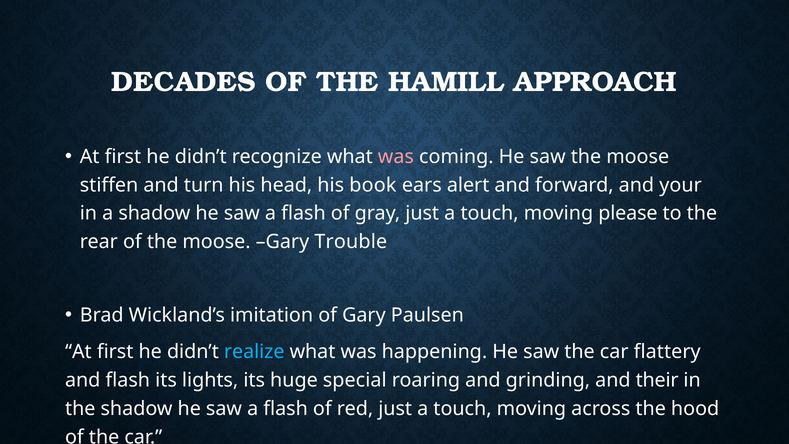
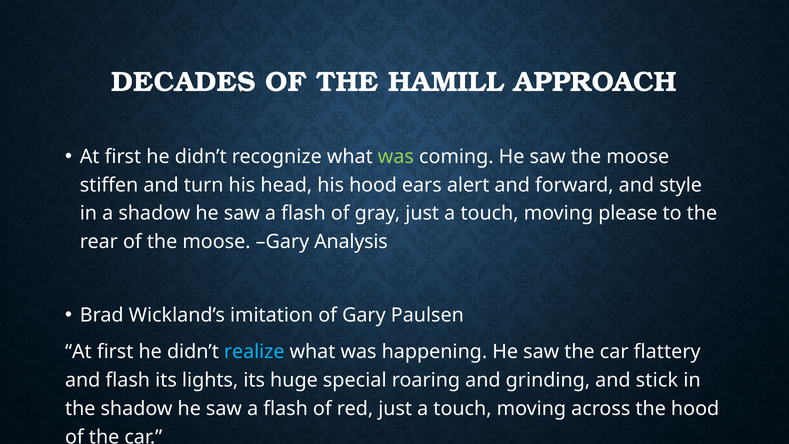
was colour: pink -> light green (396, 157)
his book: book -> hood (373, 185)
your: your -> style (681, 185)
Trouble: Trouble -> Analysis (351, 242)
their: their -> stick (657, 380)
